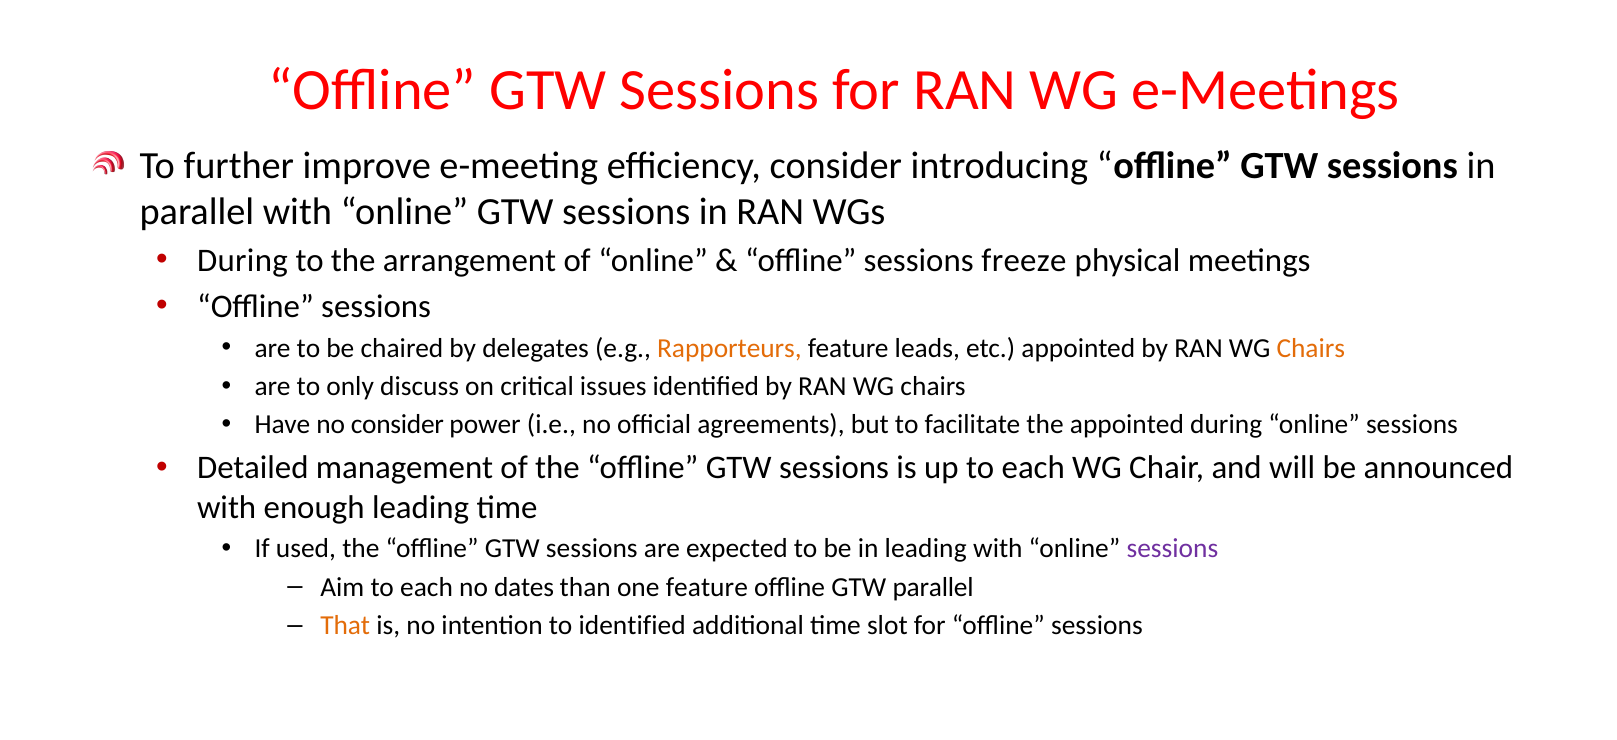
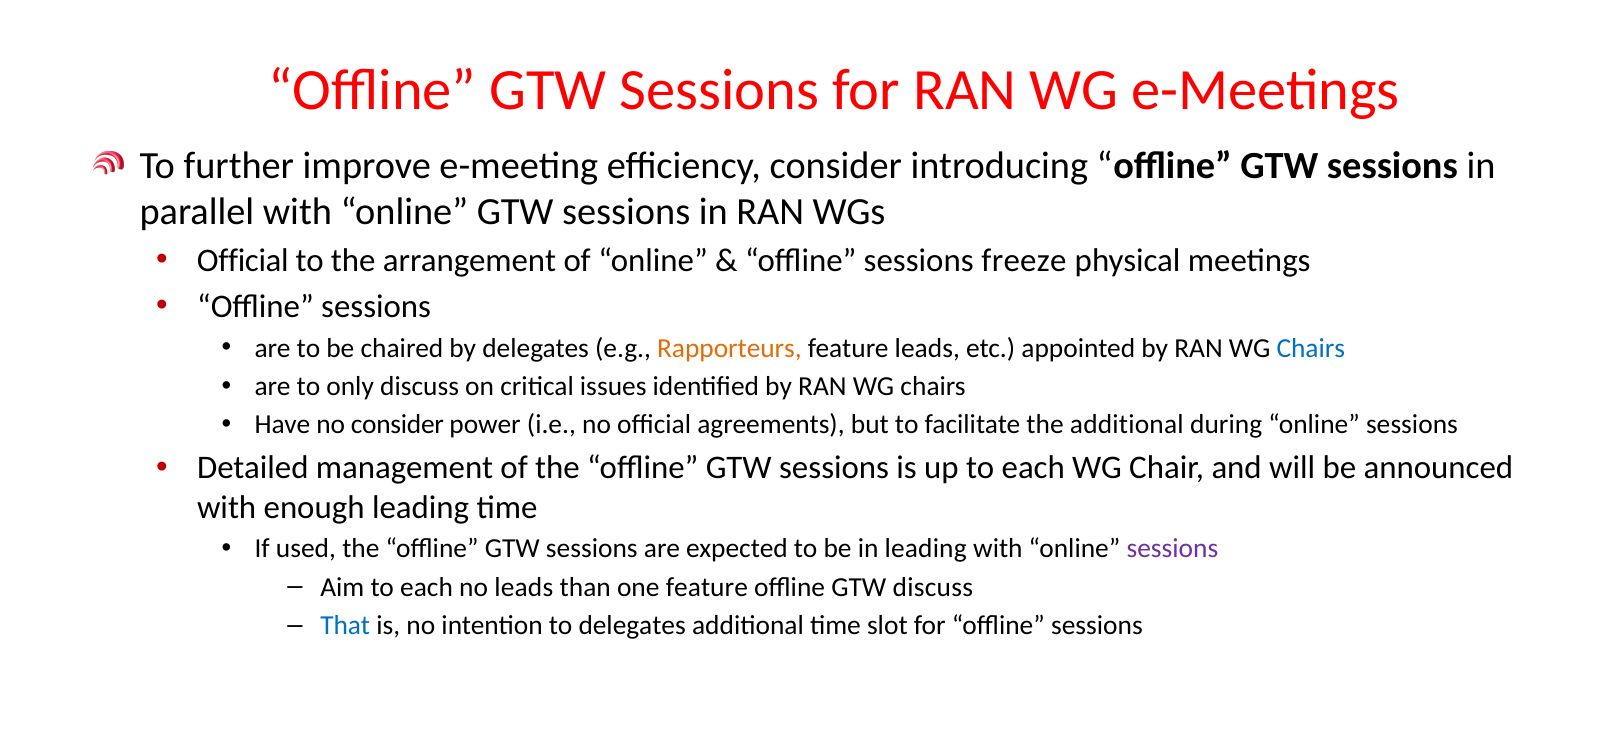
During: During -> Official (243, 261)
Chairs colour: orange -> blue (1311, 348)
the appointed: appointed -> additional (1127, 425)
no dates: dates -> leads (524, 587)
GTW parallel: parallel -> discuss (933, 587)
That colour: orange -> blue (345, 625)
to identified: identified -> delegates (632, 625)
